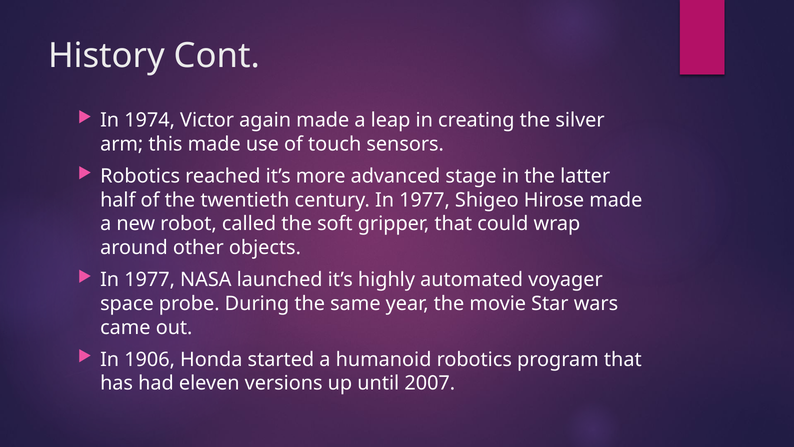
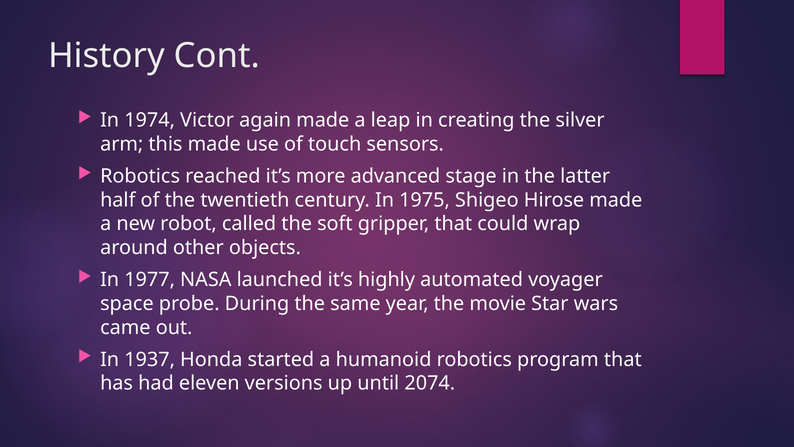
century In 1977: 1977 -> 1975 (424, 200)
1906: 1906 -> 1937 (150, 359)
2007: 2007 -> 2074 (430, 383)
